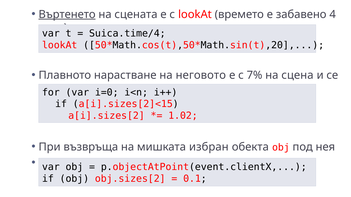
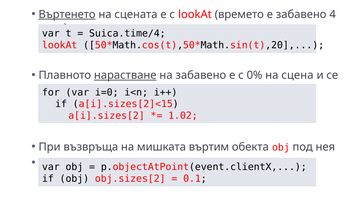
нарастване underline: none -> present (125, 75)
на неговото: неговото -> забавено (201, 75)
7%: 7% -> 0% (254, 75)
избран: избран -> въртим (209, 147)
